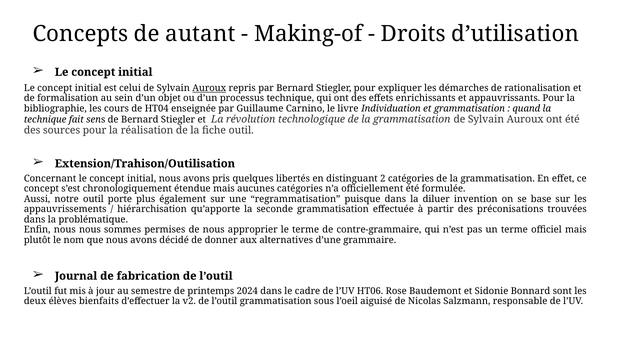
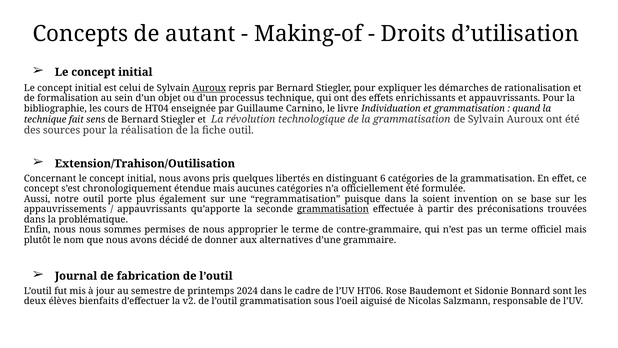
2: 2 -> 6 (383, 178)
diluer: diluer -> soient (436, 199)
hiérarchisation: hiérarchisation -> appauvrissants (152, 209)
grammatisation underline: none -> present (333, 209)
